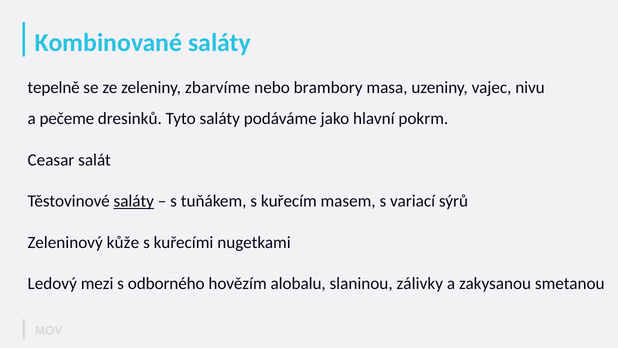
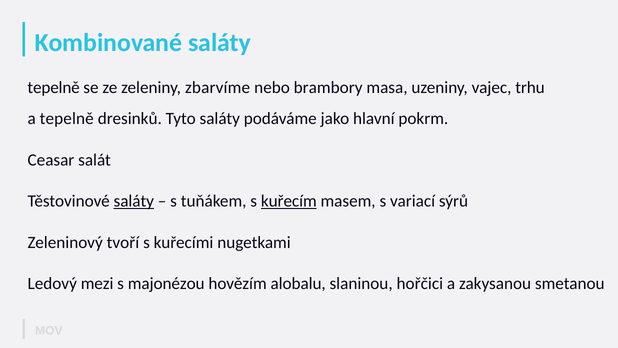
nivu: nivu -> trhu (530, 88)
a pečeme: pečeme -> tepelně (67, 119)
kuřecím underline: none -> present (289, 201)
kůže: kůže -> tvoří (123, 242)
odborného: odborného -> majonézou (166, 283)
zálivky: zálivky -> hořčici (420, 283)
